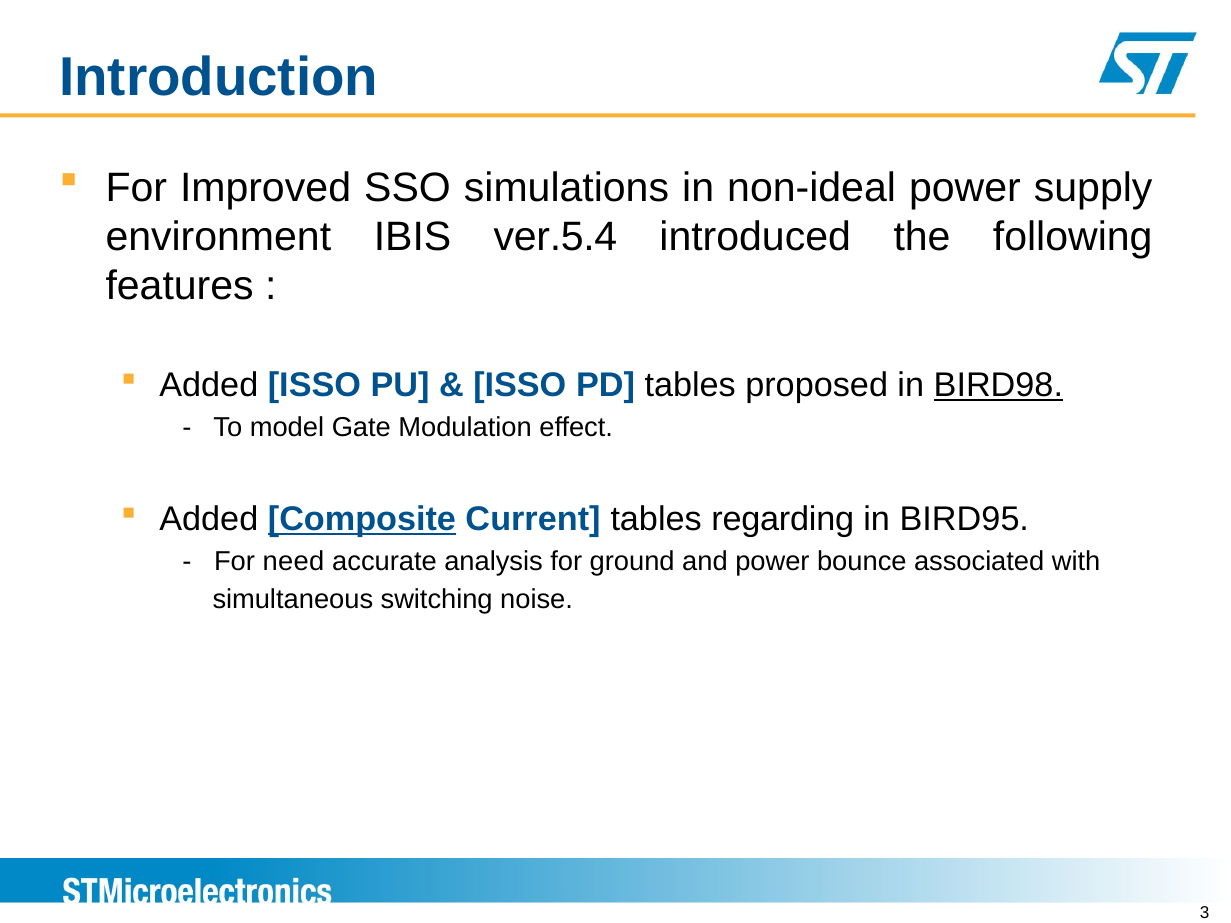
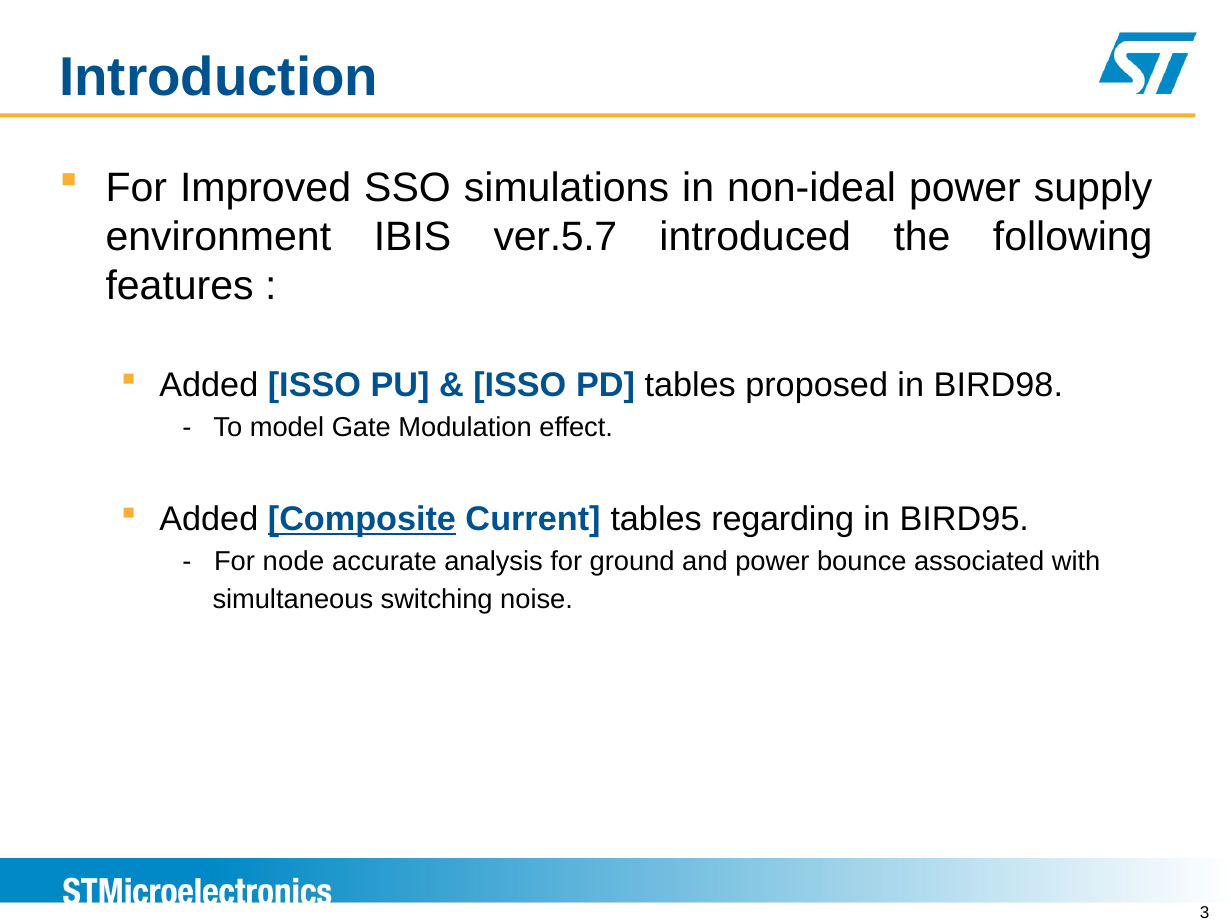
ver.5.4: ver.5.4 -> ver.5.7 (555, 237)
BIRD98 underline: present -> none (998, 385)
need: need -> node (293, 561)
